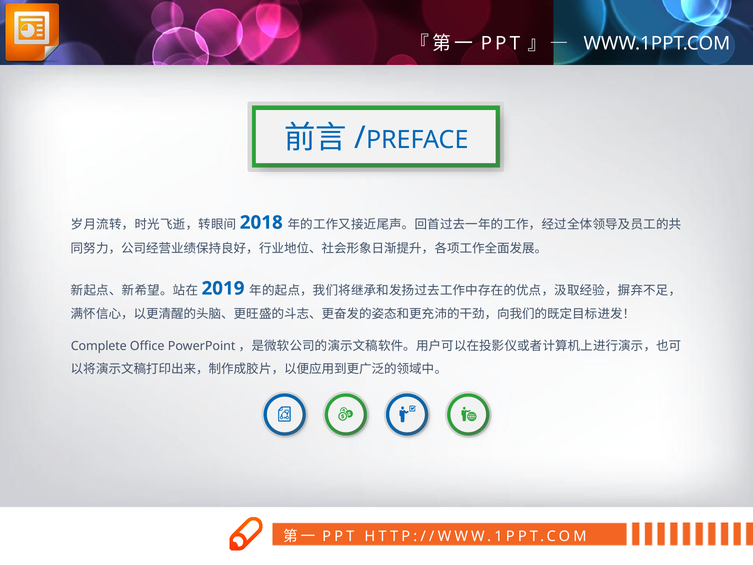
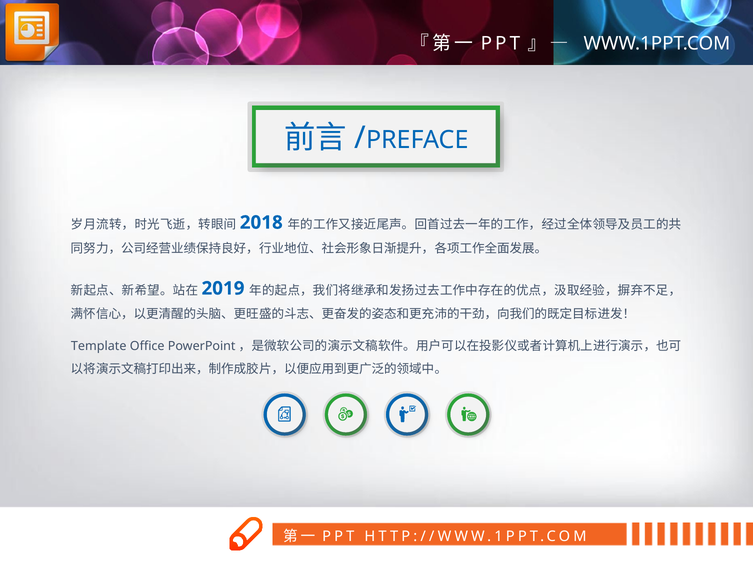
Complete: Complete -> Template (99, 346)
